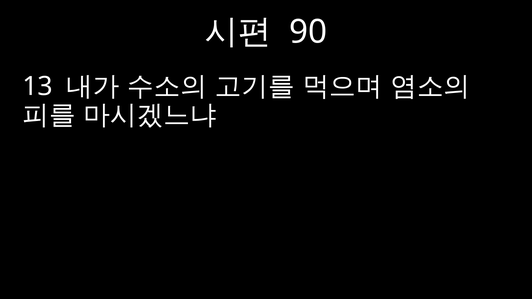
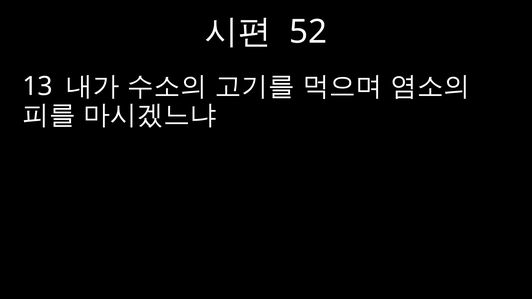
90: 90 -> 52 (308, 32)
